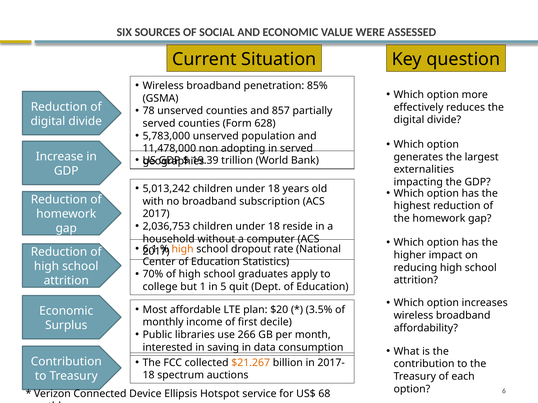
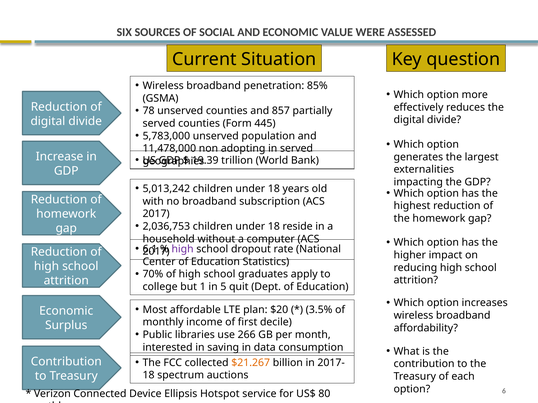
628: 628 -> 445 (265, 124)
high colour: orange -> purple (183, 249)
68: 68 -> 80 (324, 394)
